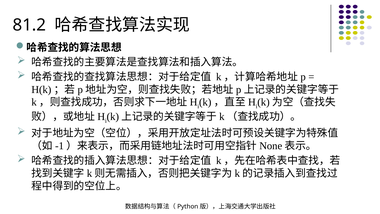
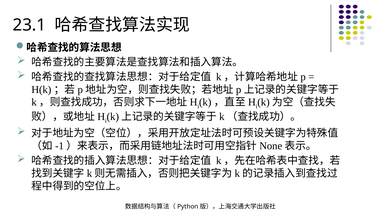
81.2: 81.2 -> 23.1 (29, 25)
